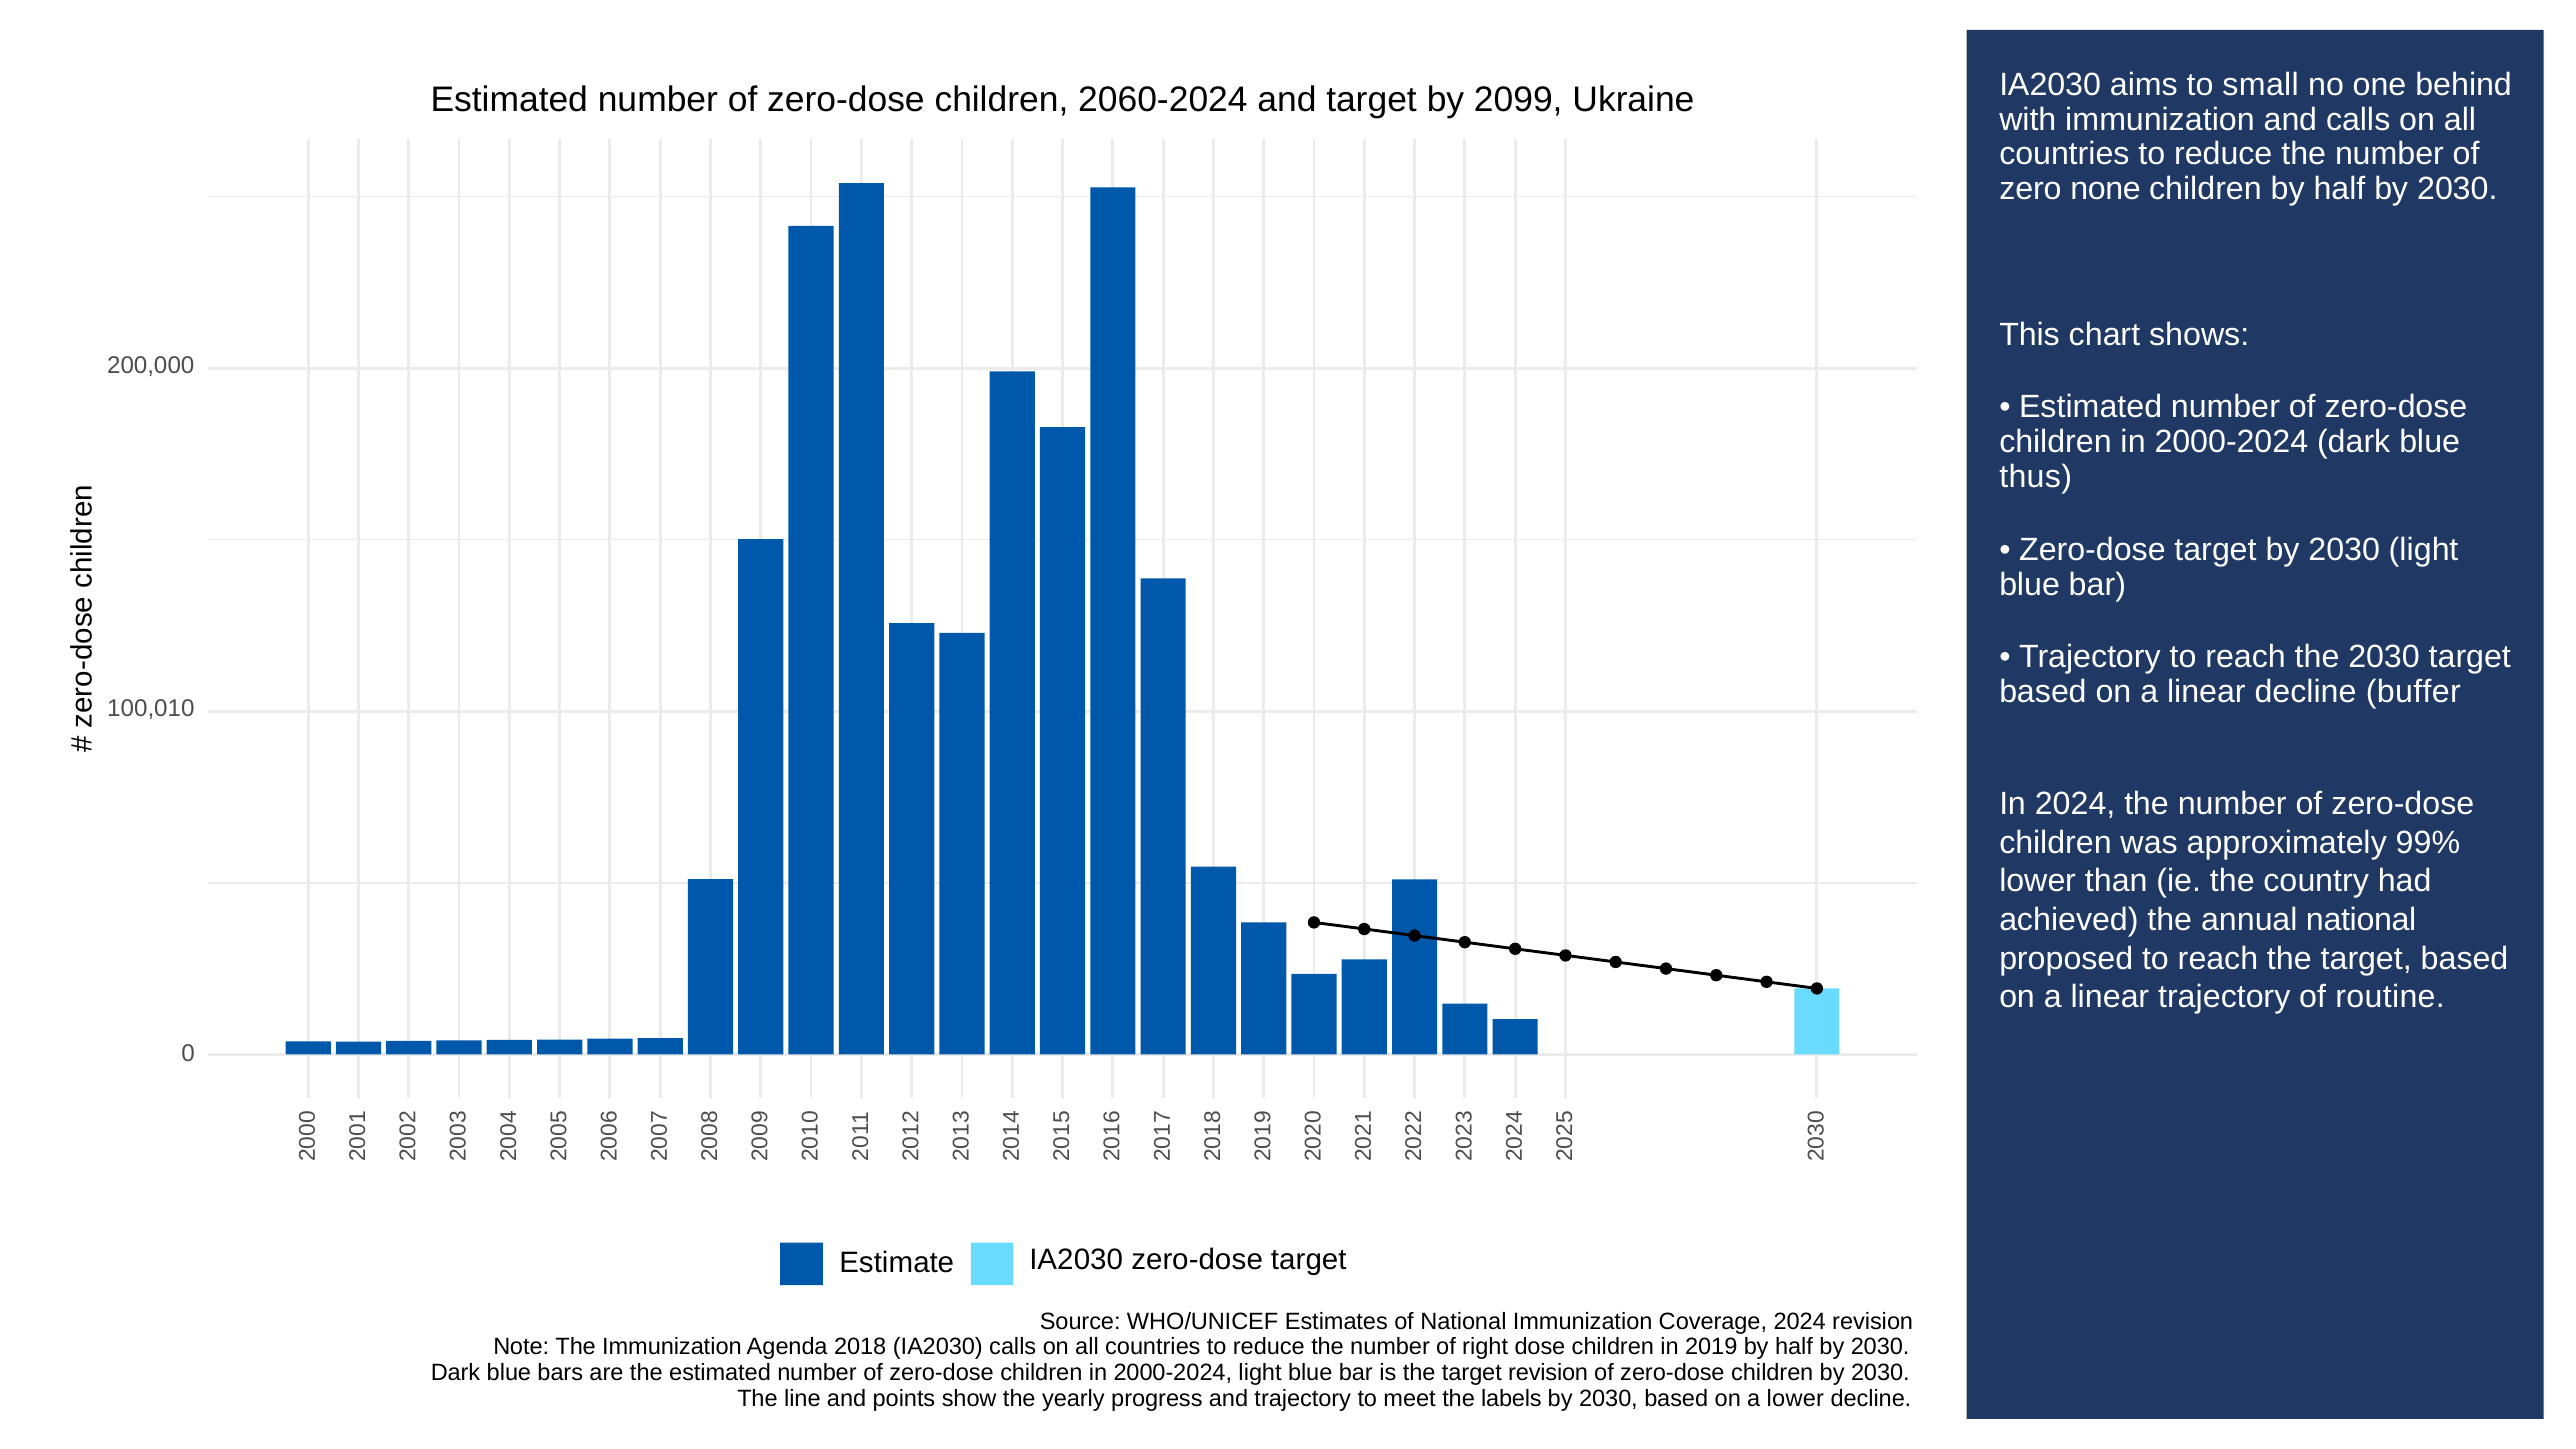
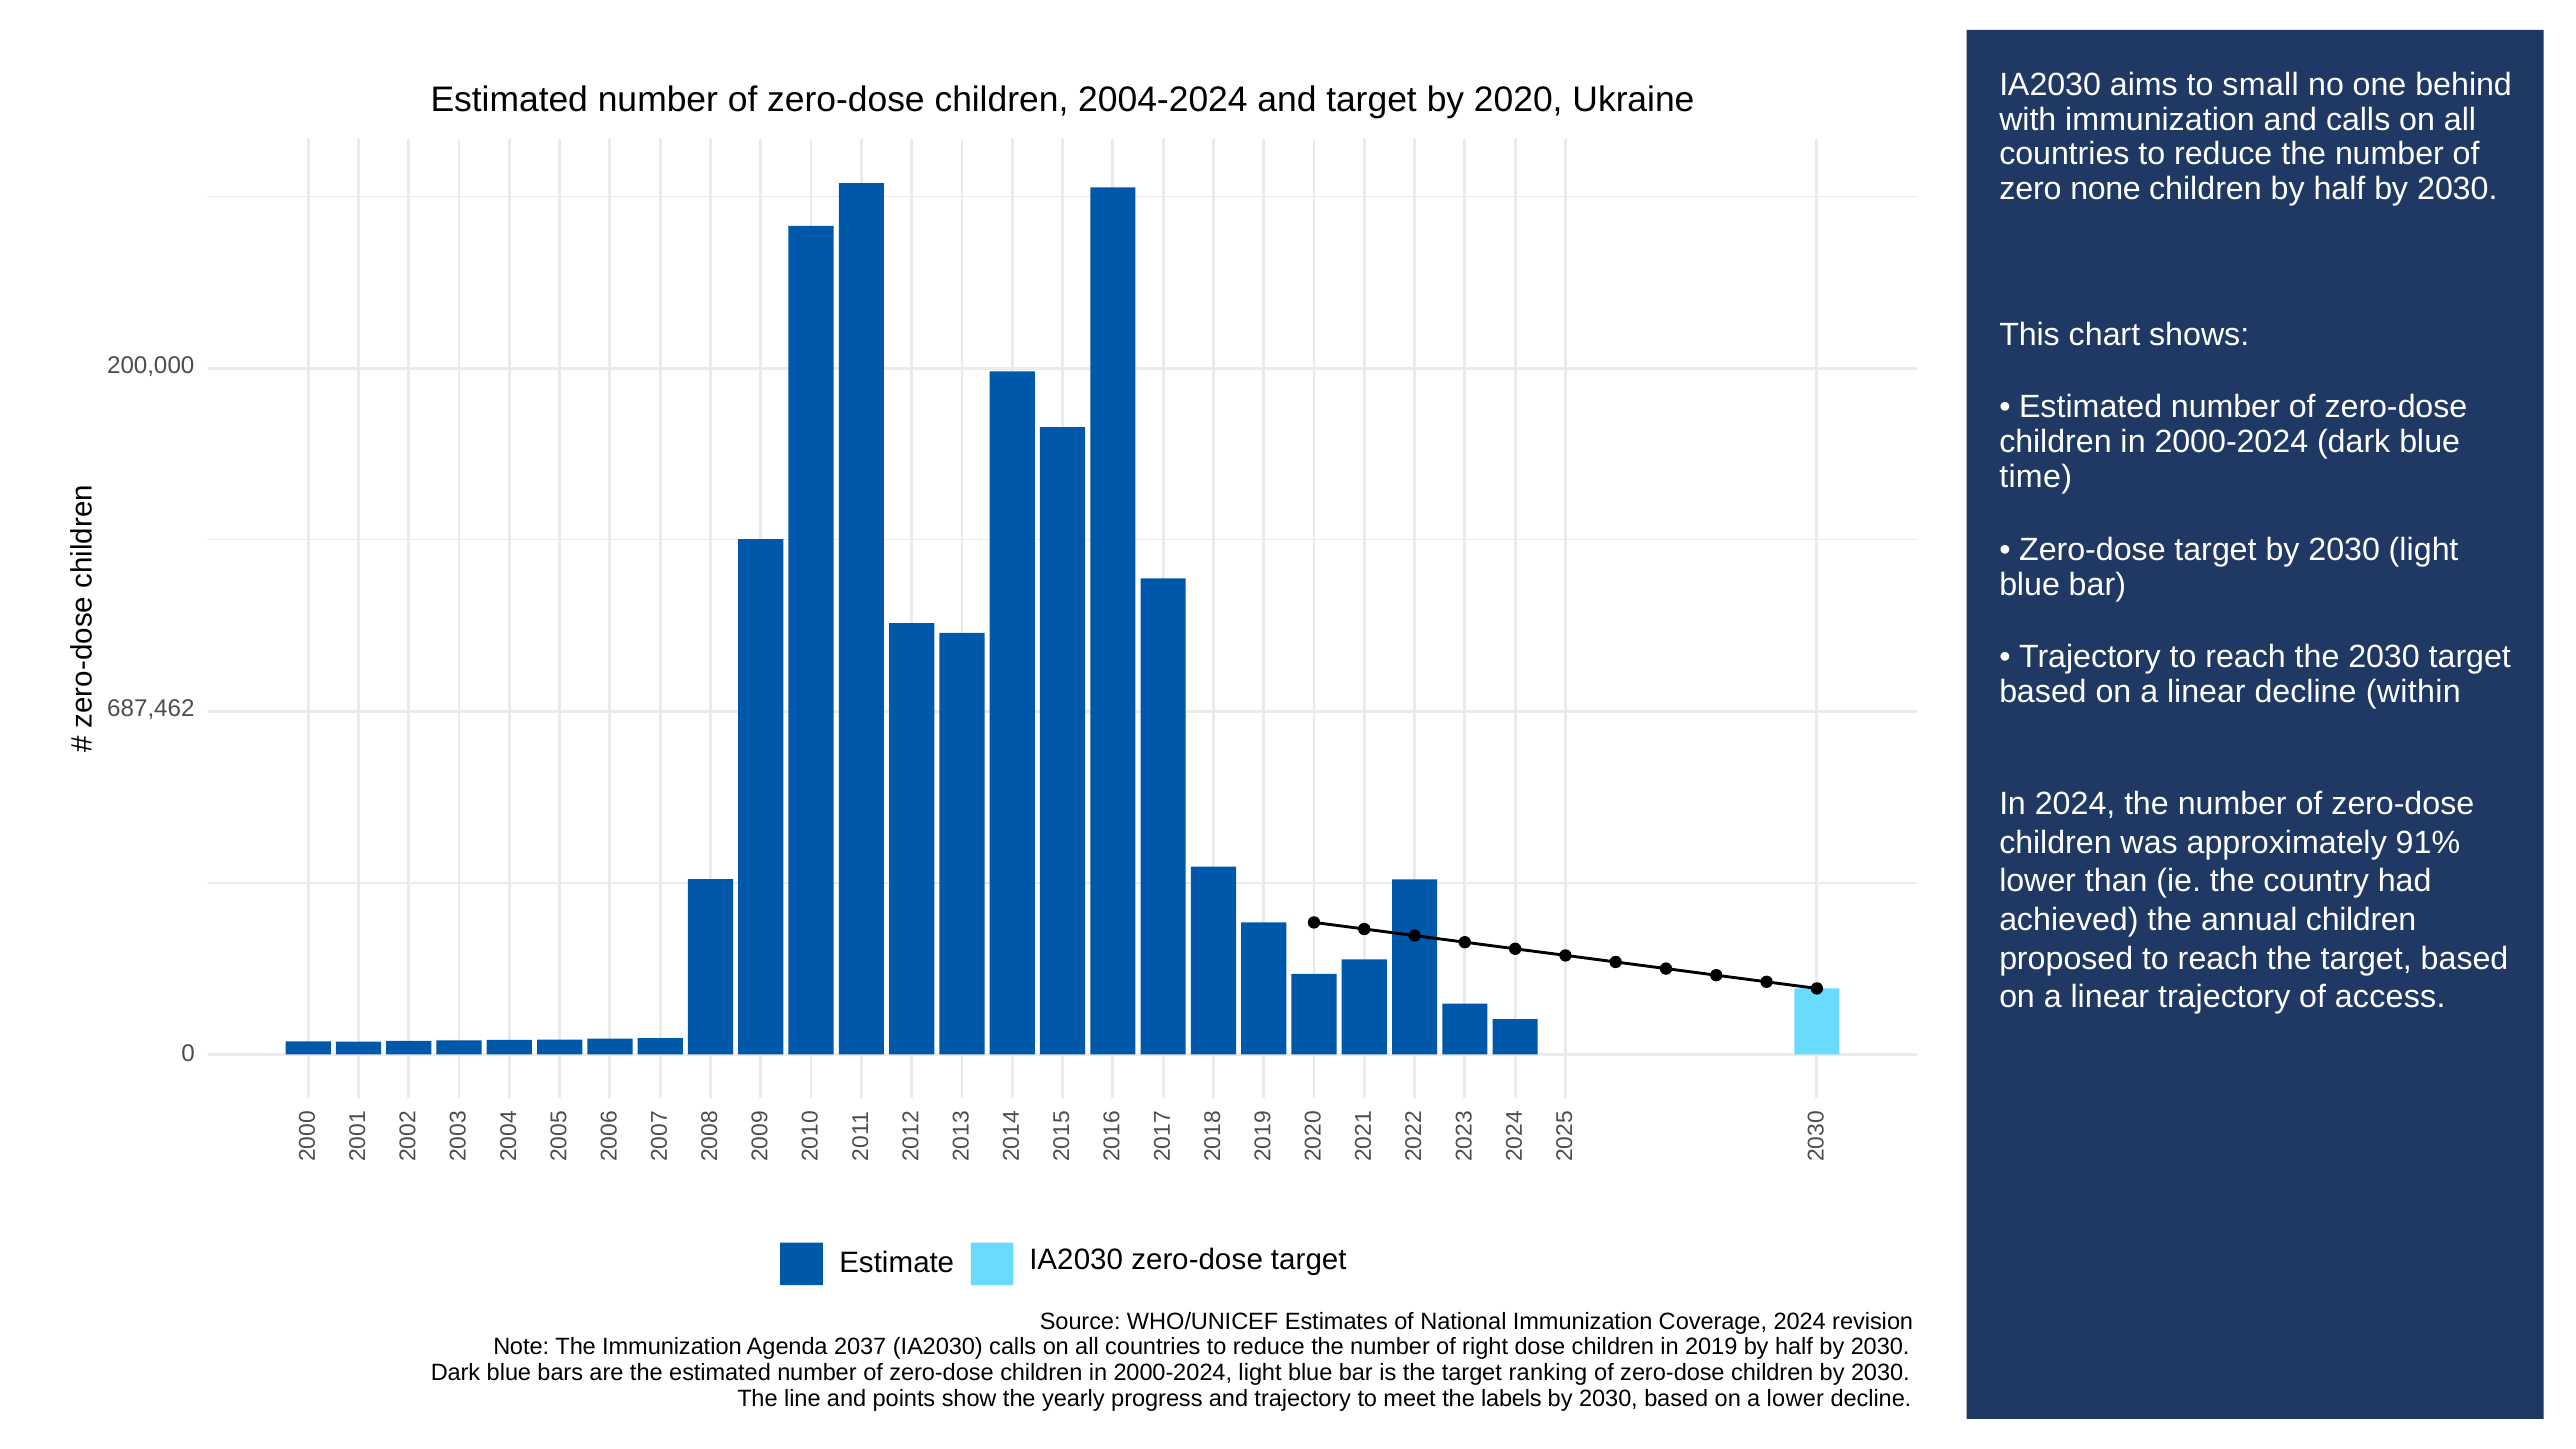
2060-2024: 2060-2024 -> 2004-2024 (1163, 100)
2099: 2099 -> 2020 (1518, 100)
thus: thus -> time (2036, 477)
buffer: buffer -> within (2413, 692)
100,010: 100,010 -> 687,462 (151, 709)
99%: 99% -> 91% (2428, 842)
annual national: national -> children (2361, 920)
routine: routine -> access (2390, 997)
2018: 2018 -> 2037 (860, 1347)
target revision: revision -> ranking (1548, 1373)
